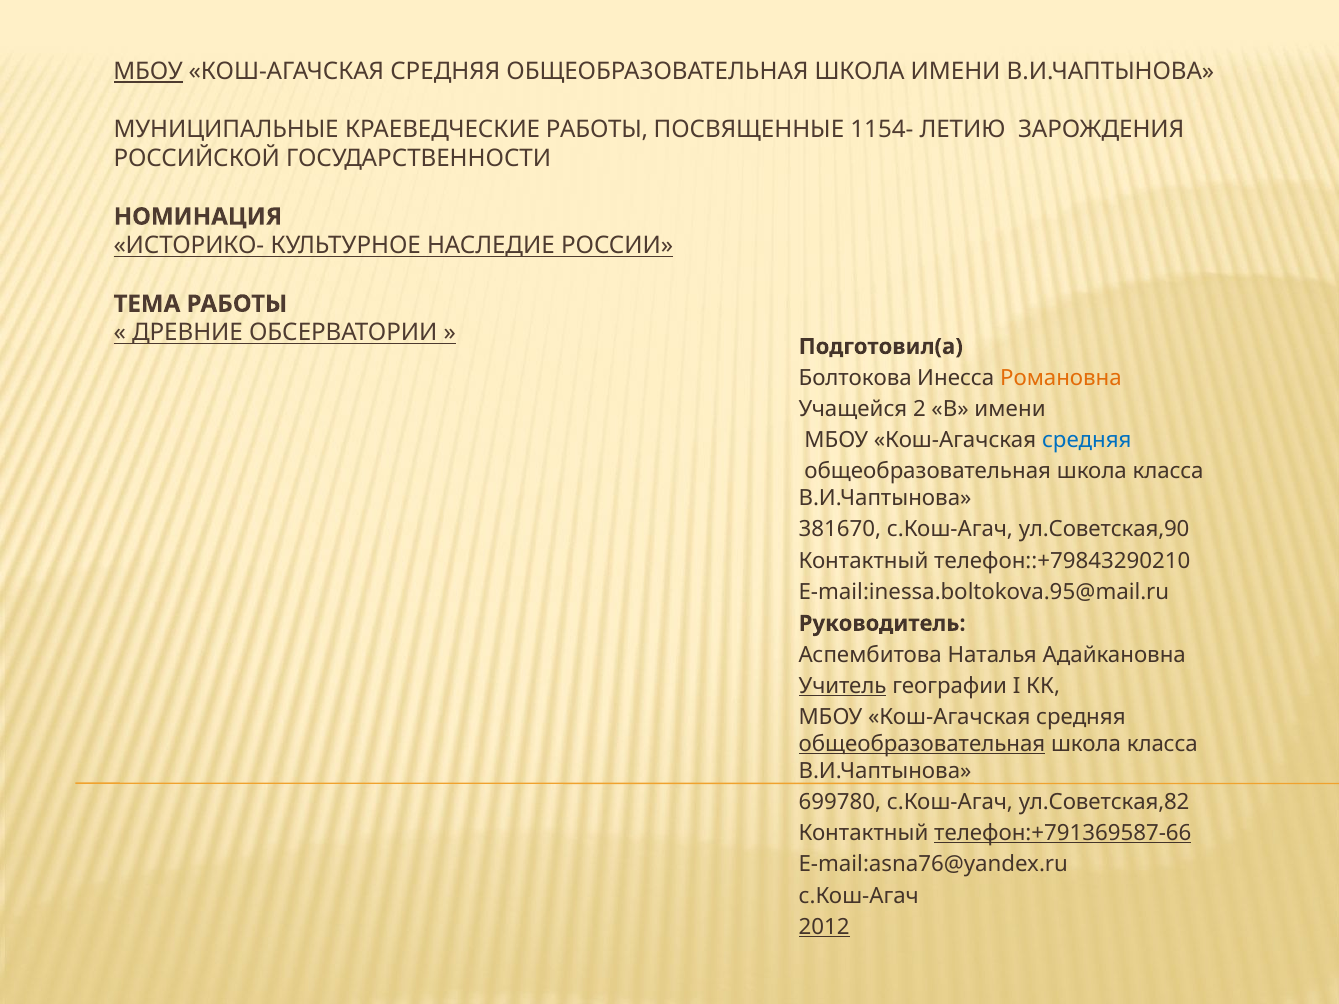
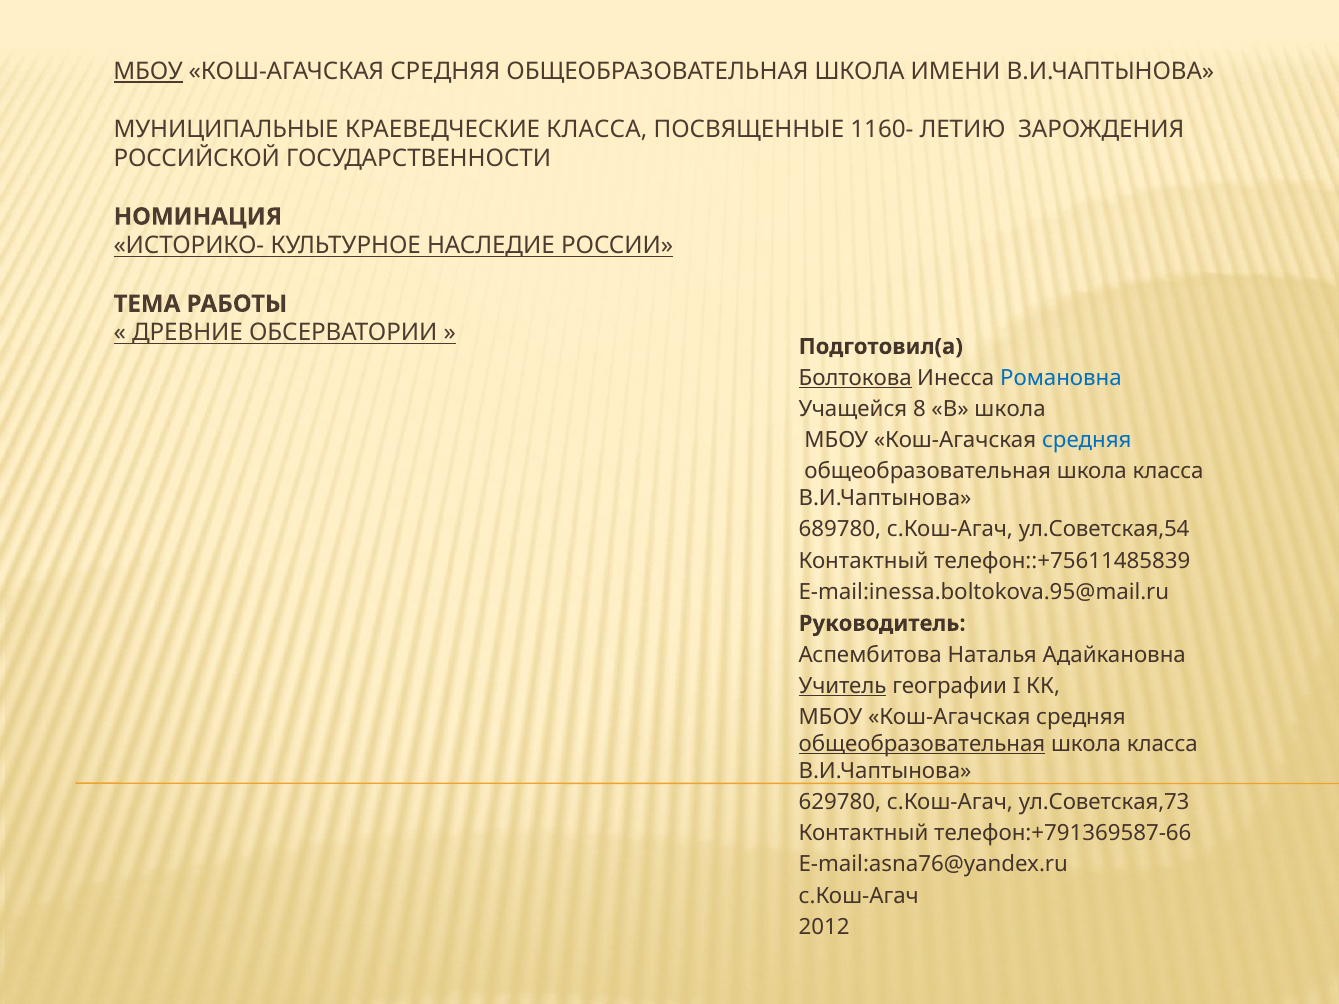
КРАЕВЕДЧЕСКИЕ РАБОТЫ: РАБОТЫ -> КЛАССА (597, 130)
1154-: 1154- -> 1160- (882, 130)
Болтокова underline: none -> present (855, 378)
Романовна colour: orange -> blue (1061, 378)
2: 2 -> 8 (919, 409)
В имени: имени -> школа (1010, 409)
381670: 381670 -> 689780 (840, 530)
ул.Советская,90: ул.Советская,90 -> ул.Советская,54 (1104, 530)
телефон::+79843290210: телефон::+79843290210 -> телефон::+75611485839 (1062, 561)
699780: 699780 -> 629780 (840, 802)
ул.Советская,82: ул.Советская,82 -> ул.Советская,73 (1104, 802)
телефон:+791369587-66 underline: present -> none (1063, 833)
2012 underline: present -> none (824, 927)
